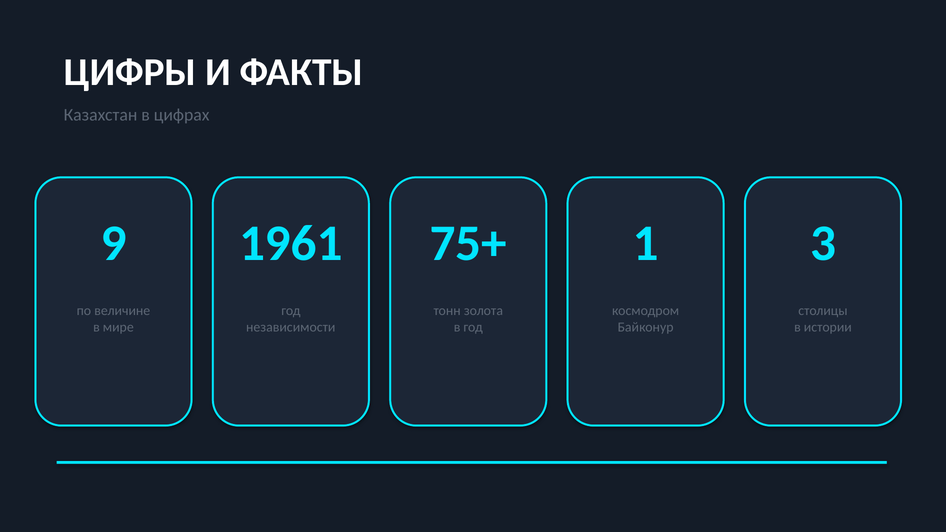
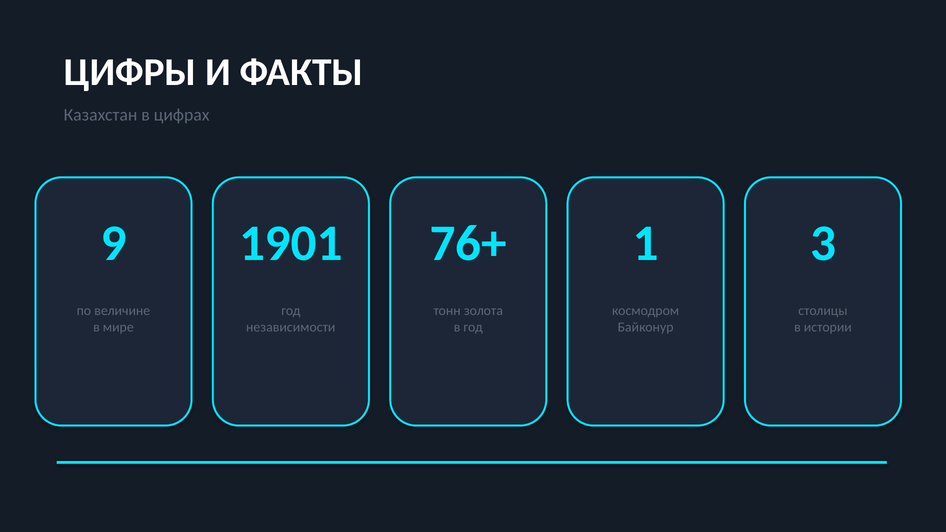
1961: 1961 -> 1901 (291, 244)
75+: 75+ -> 76+ (468, 244)
